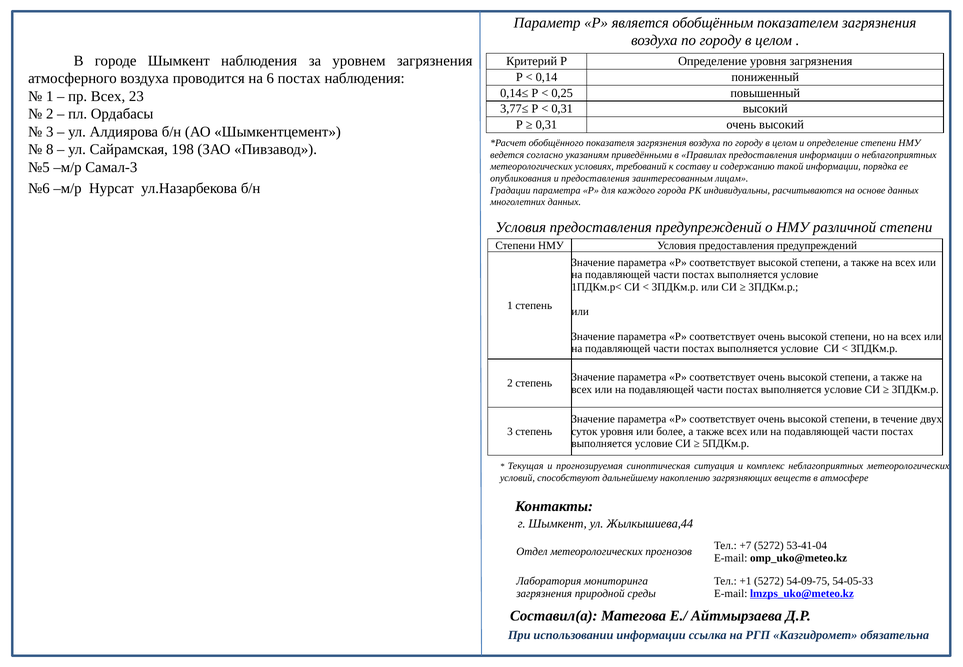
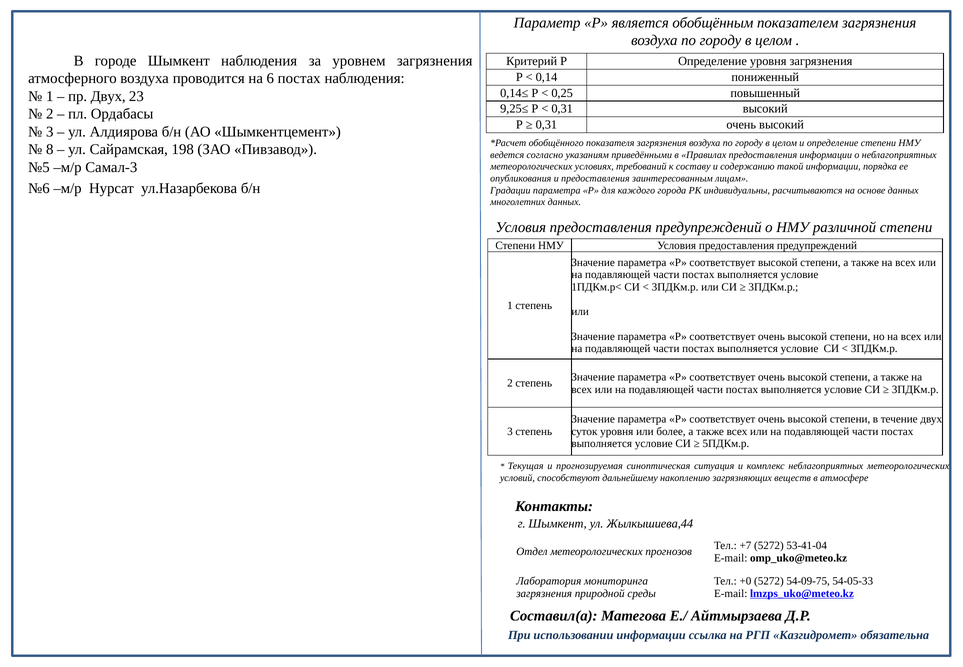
пр Всех: Всех -> Двух (108, 96)
3,77≤: 3,77≤ -> 9,25≤ (514, 109)
+1: +1 -> +0 (745, 581)
